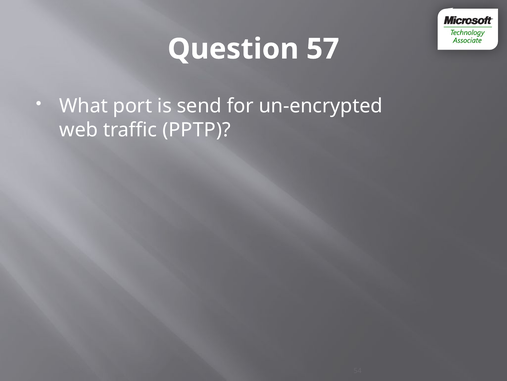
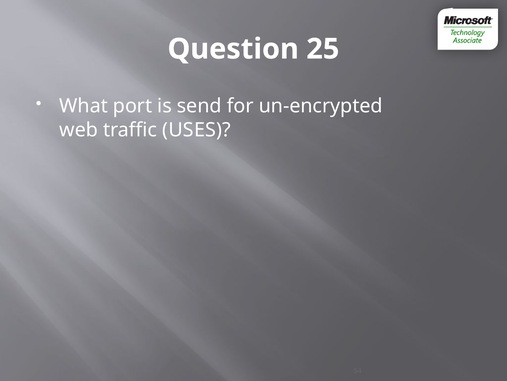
57: 57 -> 25 (323, 49)
PPTP: PPTP -> USES (197, 130)
